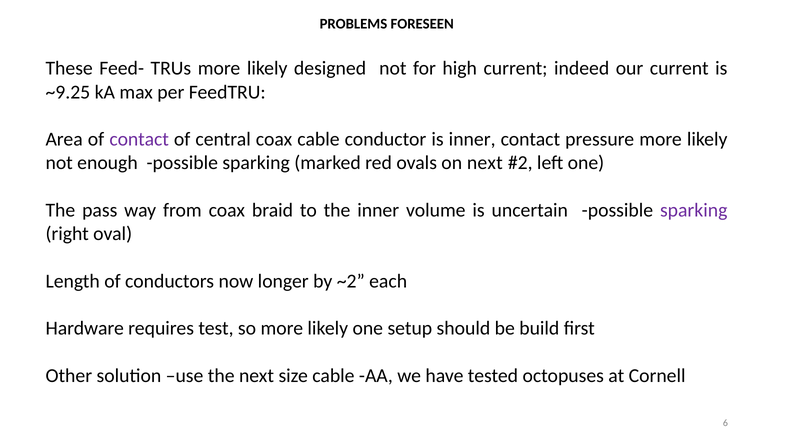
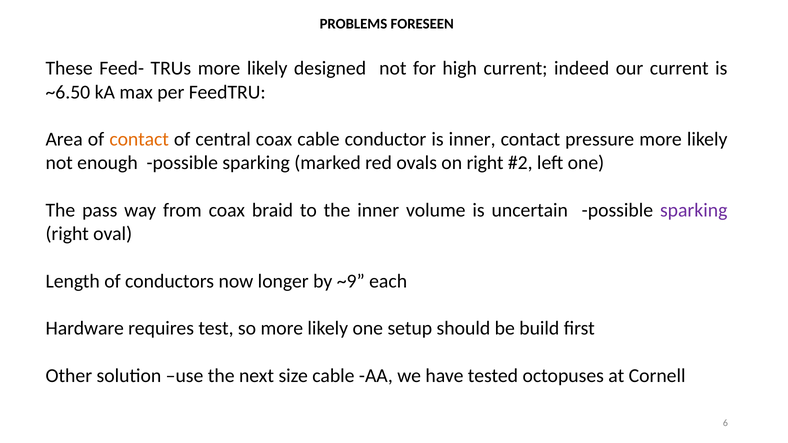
~9.25: ~9.25 -> ~6.50 (68, 92)
contact colour: purple -> orange (139, 139)
on next: next -> right (485, 163)
~2: ~2 -> ~9 (351, 281)
